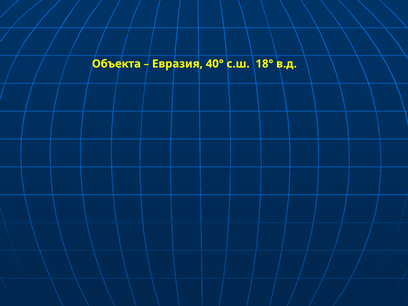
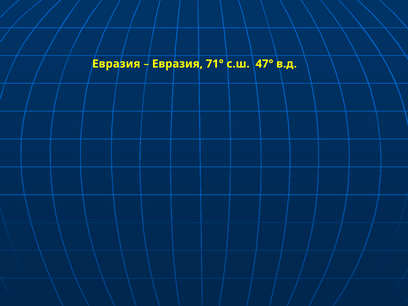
Объекта: Объекта -> Евразия (116, 64)
40°: 40° -> 71° (215, 64)
18°: 18° -> 47° (264, 64)
